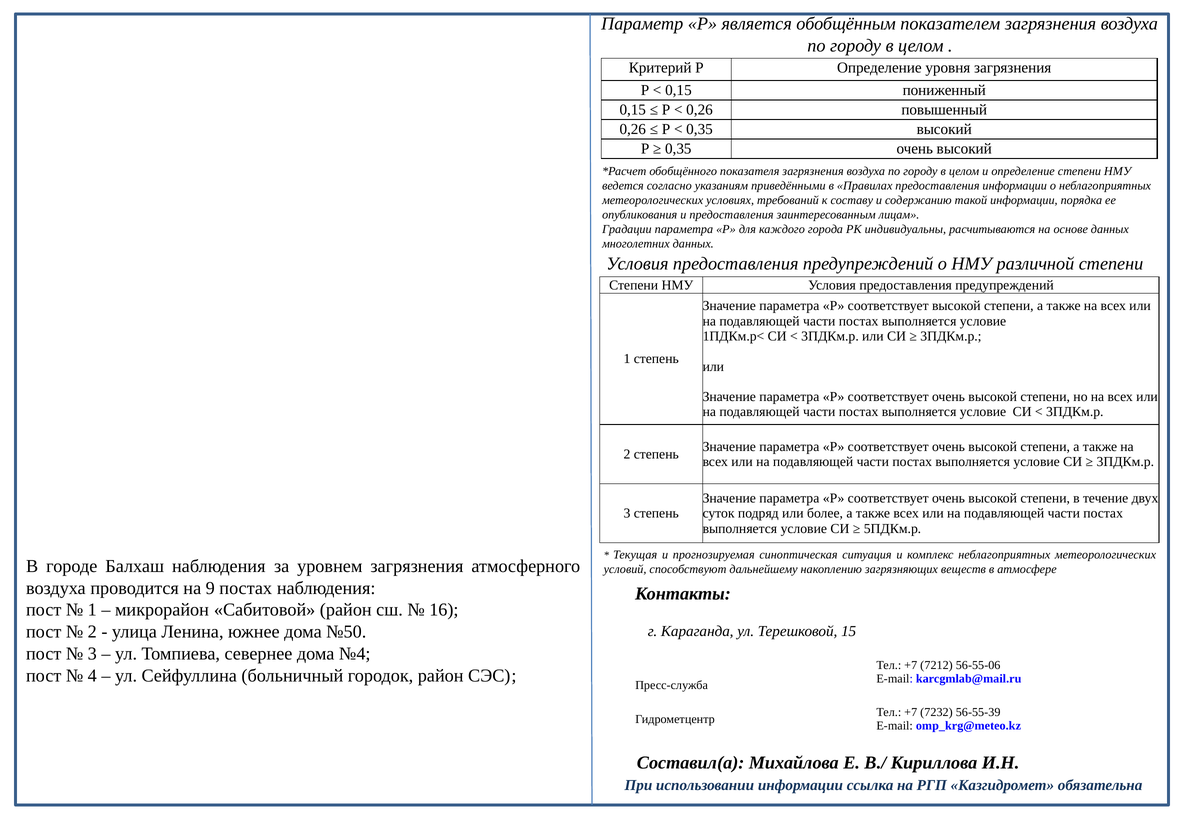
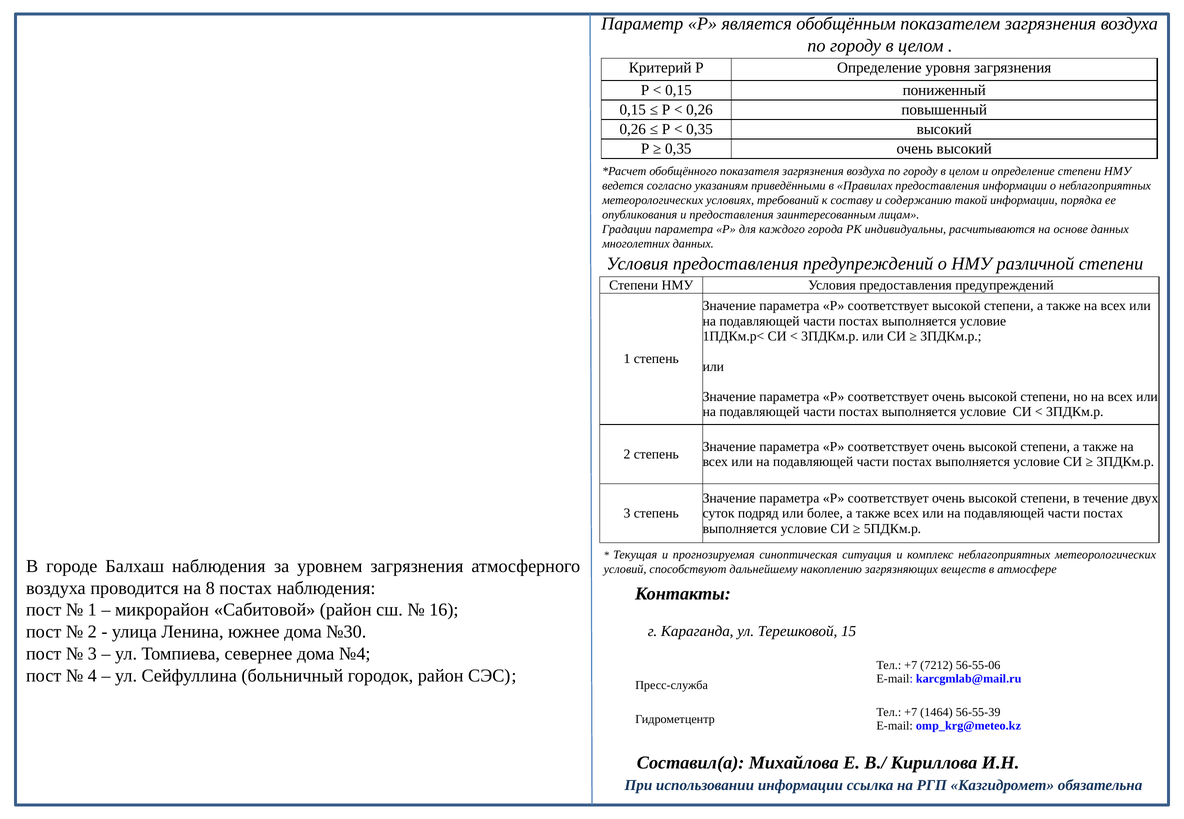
9: 9 -> 8 (210, 589)
№50: №50 -> №30 (346, 632)
7232: 7232 -> 1464 (936, 713)
